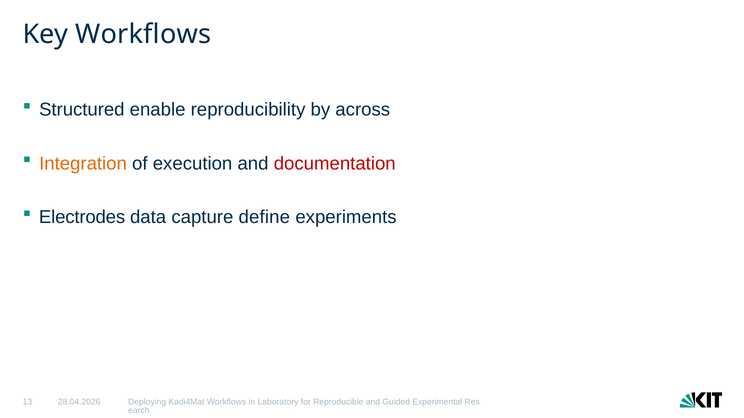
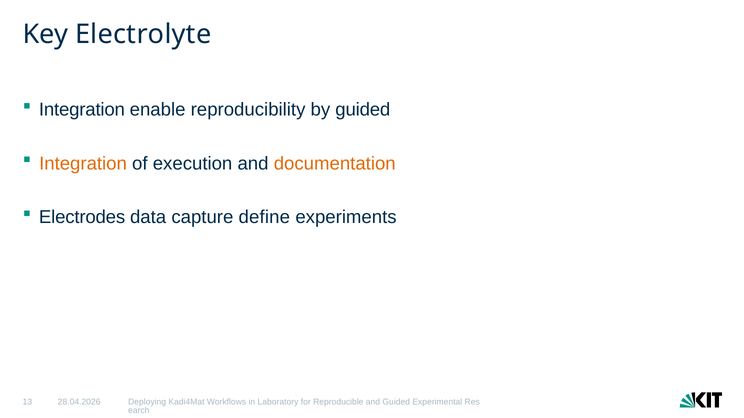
Key Workflows: Workflows -> Electrolyte (143, 34)
Structured: Structured -> Integration (82, 110)
by across: across -> guided (363, 110)
documentation colour: red -> orange (335, 164)
